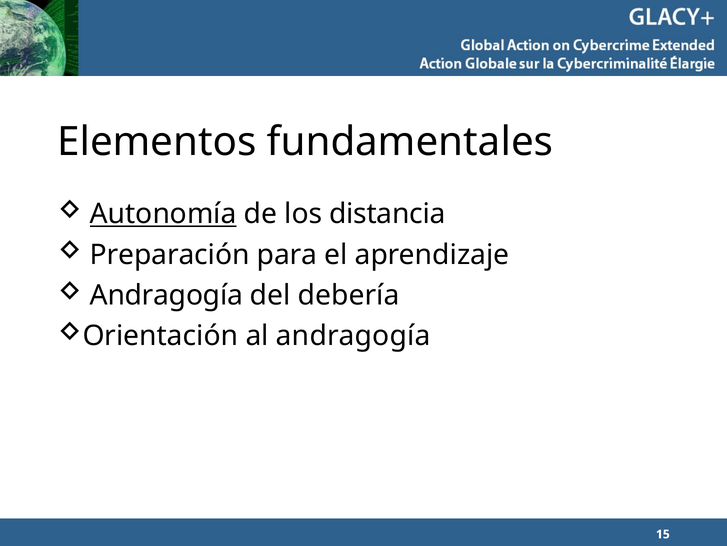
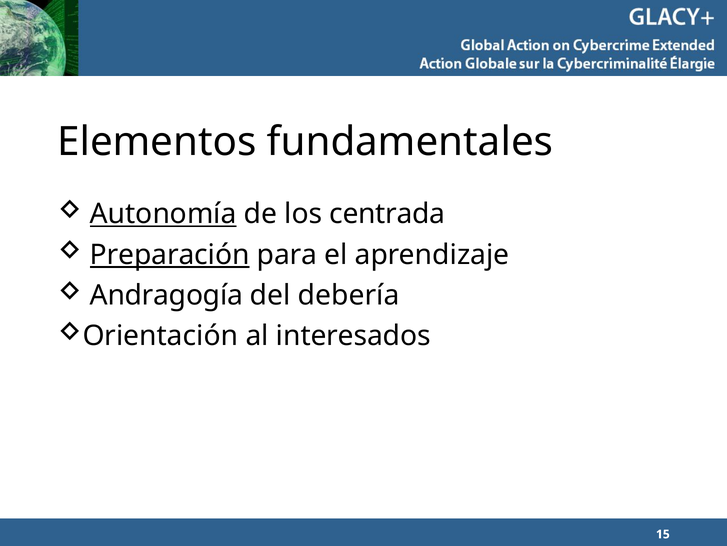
distancia: distancia -> centrada (387, 214)
Preparación underline: none -> present (170, 254)
al andragogía: andragogía -> interesados (353, 336)
